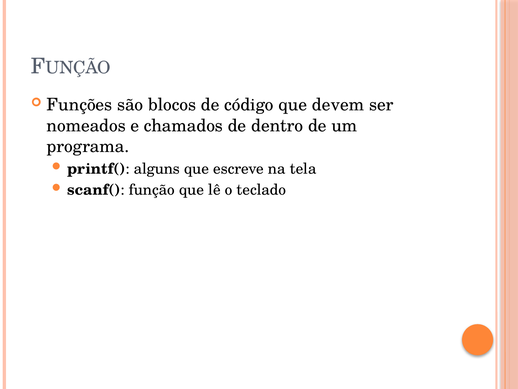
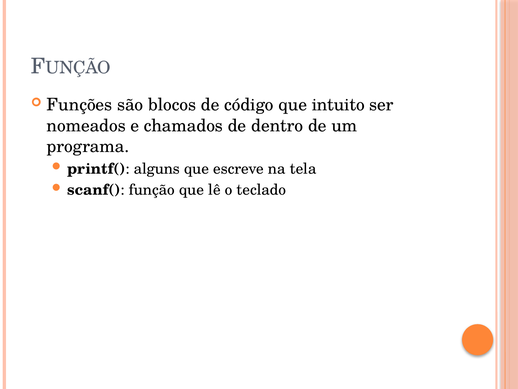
devem: devem -> intuito (338, 105)
